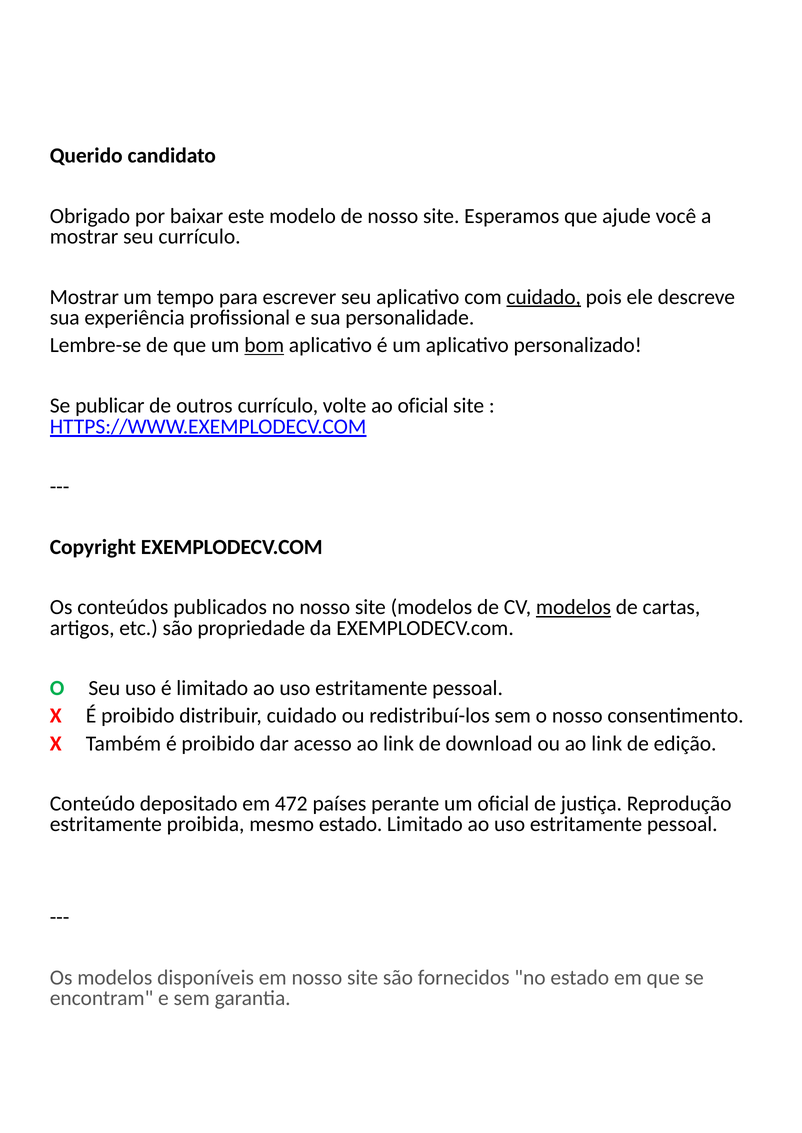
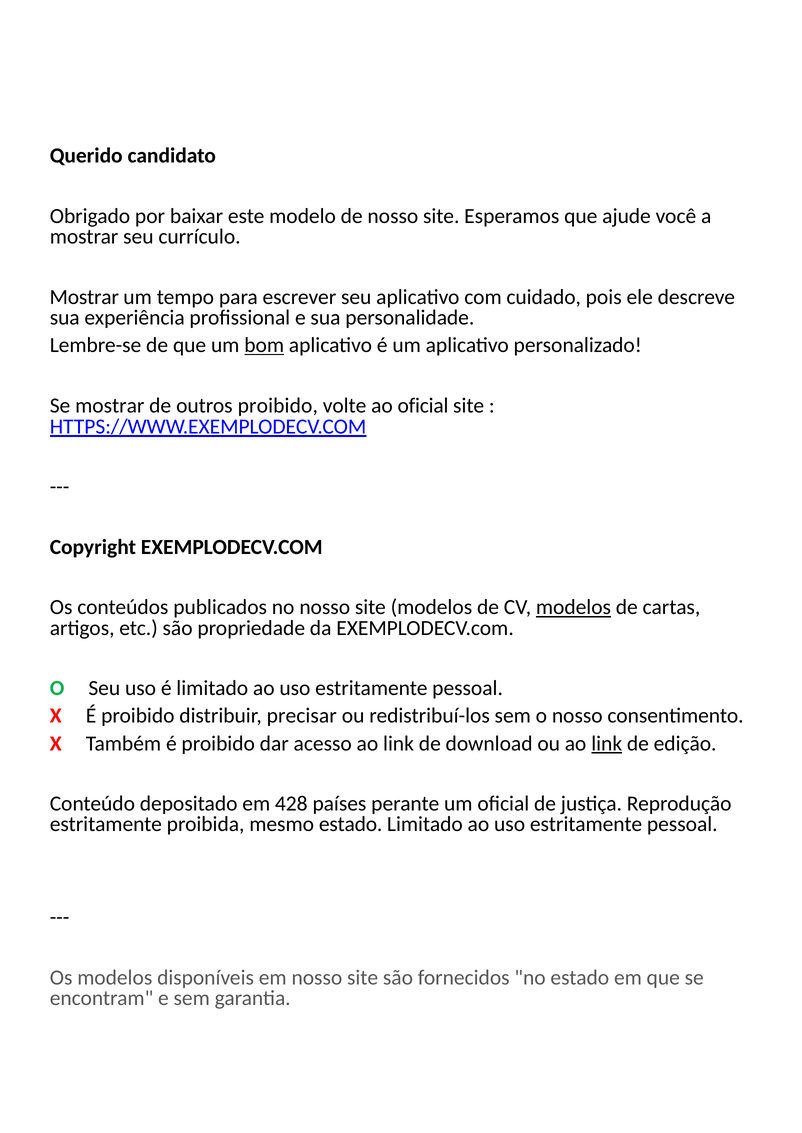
cuidado underline: present -> none (544, 297)
Se publicar: publicar -> mostrar (110, 406)
outros currículo: currículo -> proibido (278, 406)
distribuir cuidado: cuidado -> precisar (302, 716)
link underline: none -> present (607, 744)
472: 472 -> 428 (291, 804)
